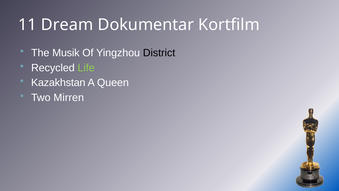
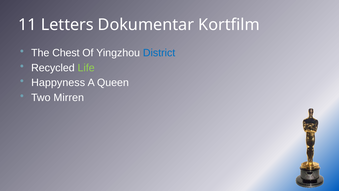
Dream: Dream -> Letters (67, 25)
Musik: Musik -> Chest (66, 53)
District colour: black -> blue (159, 53)
Kazakhstan: Kazakhstan -> Happyness (58, 83)
